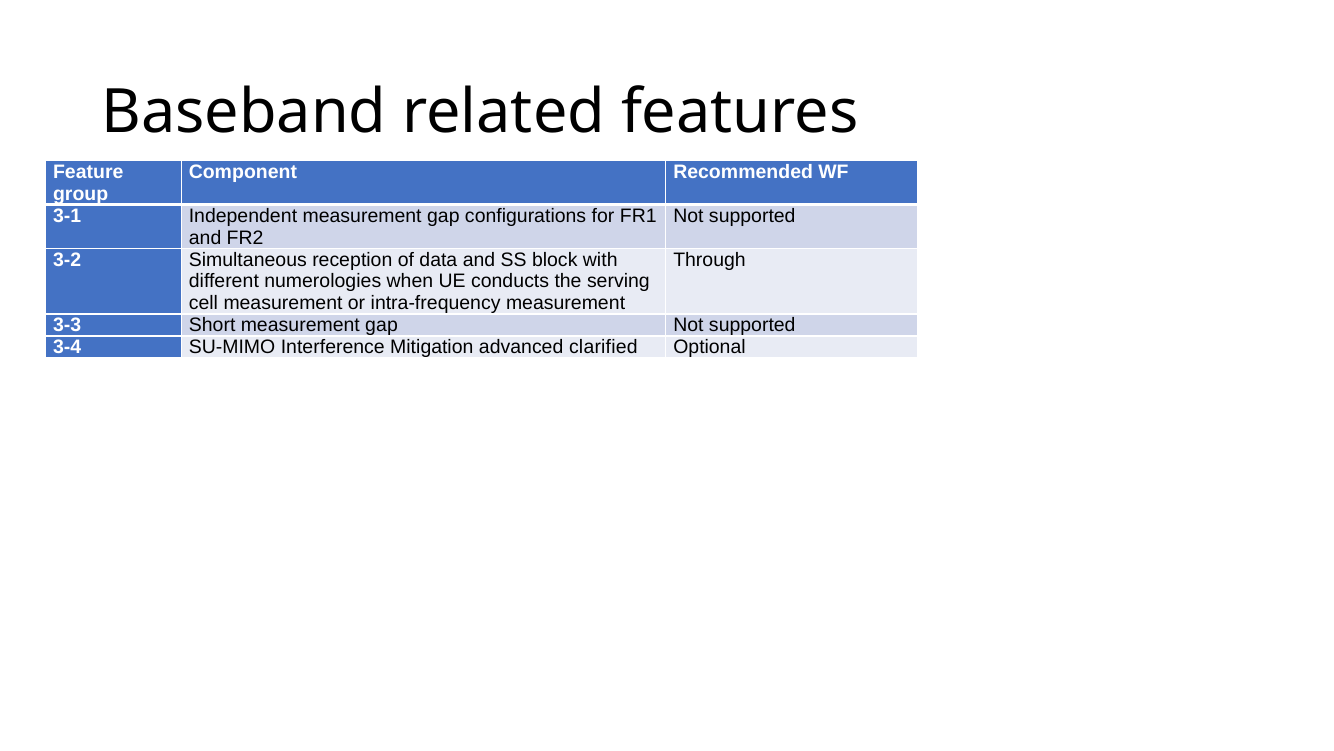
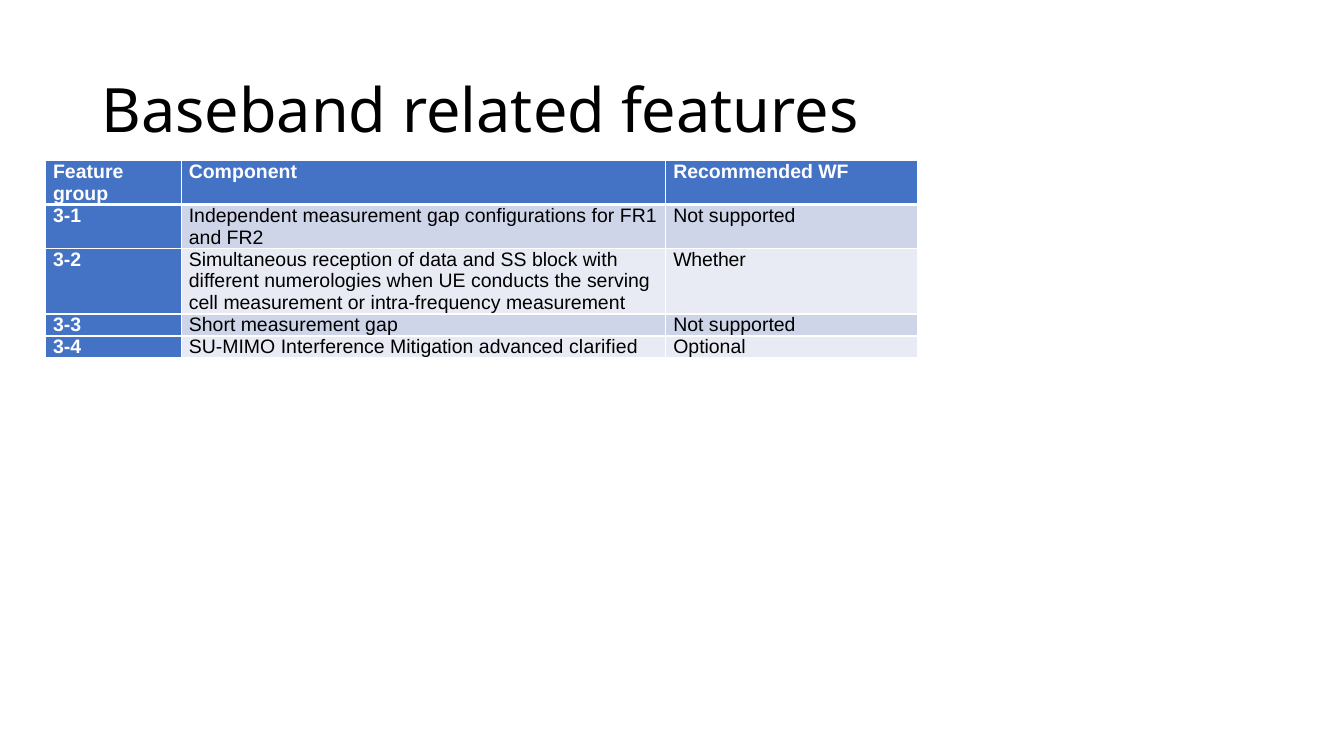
Through: Through -> Whether (710, 259)
